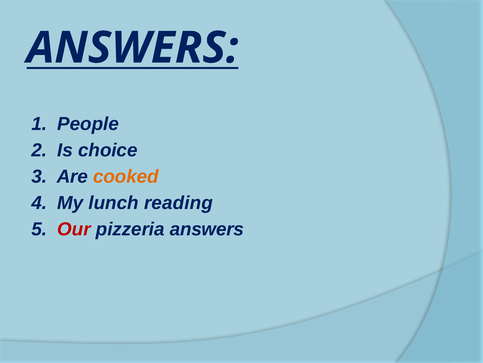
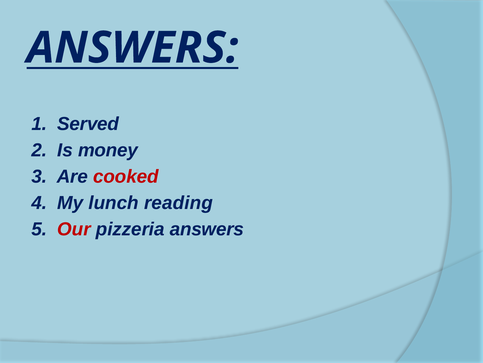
People: People -> Served (88, 124)
choice: choice -> money (108, 150)
cooked colour: orange -> red (126, 176)
